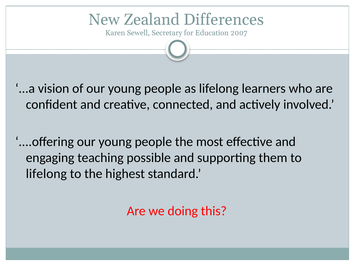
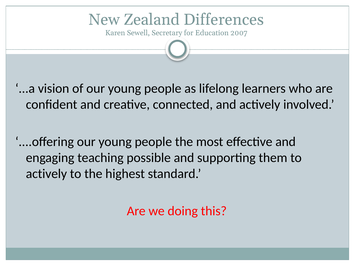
lifelong: lifelong -> actively (46, 174)
